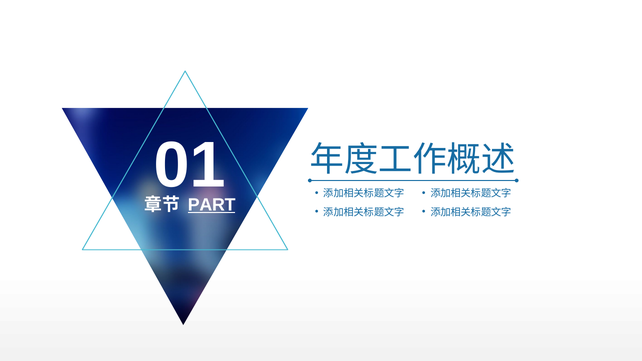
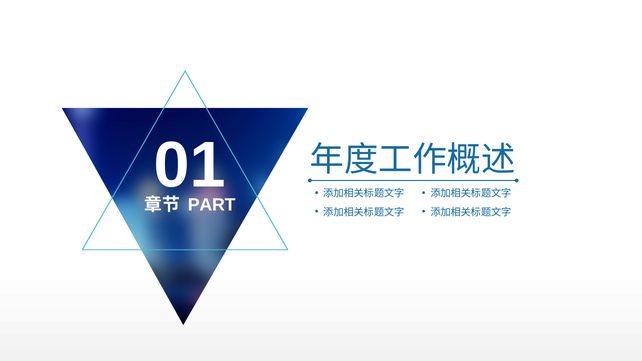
PART underline: present -> none (212, 205)
